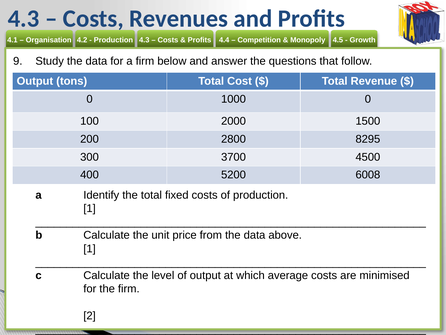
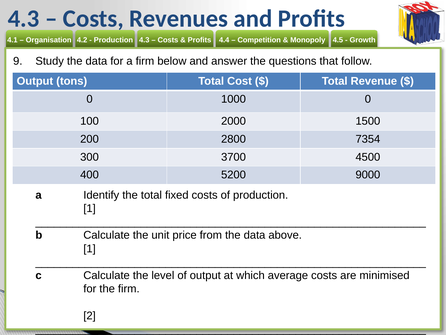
8295: 8295 -> 7354 (368, 139)
6008: 6008 -> 9000 (368, 175)
